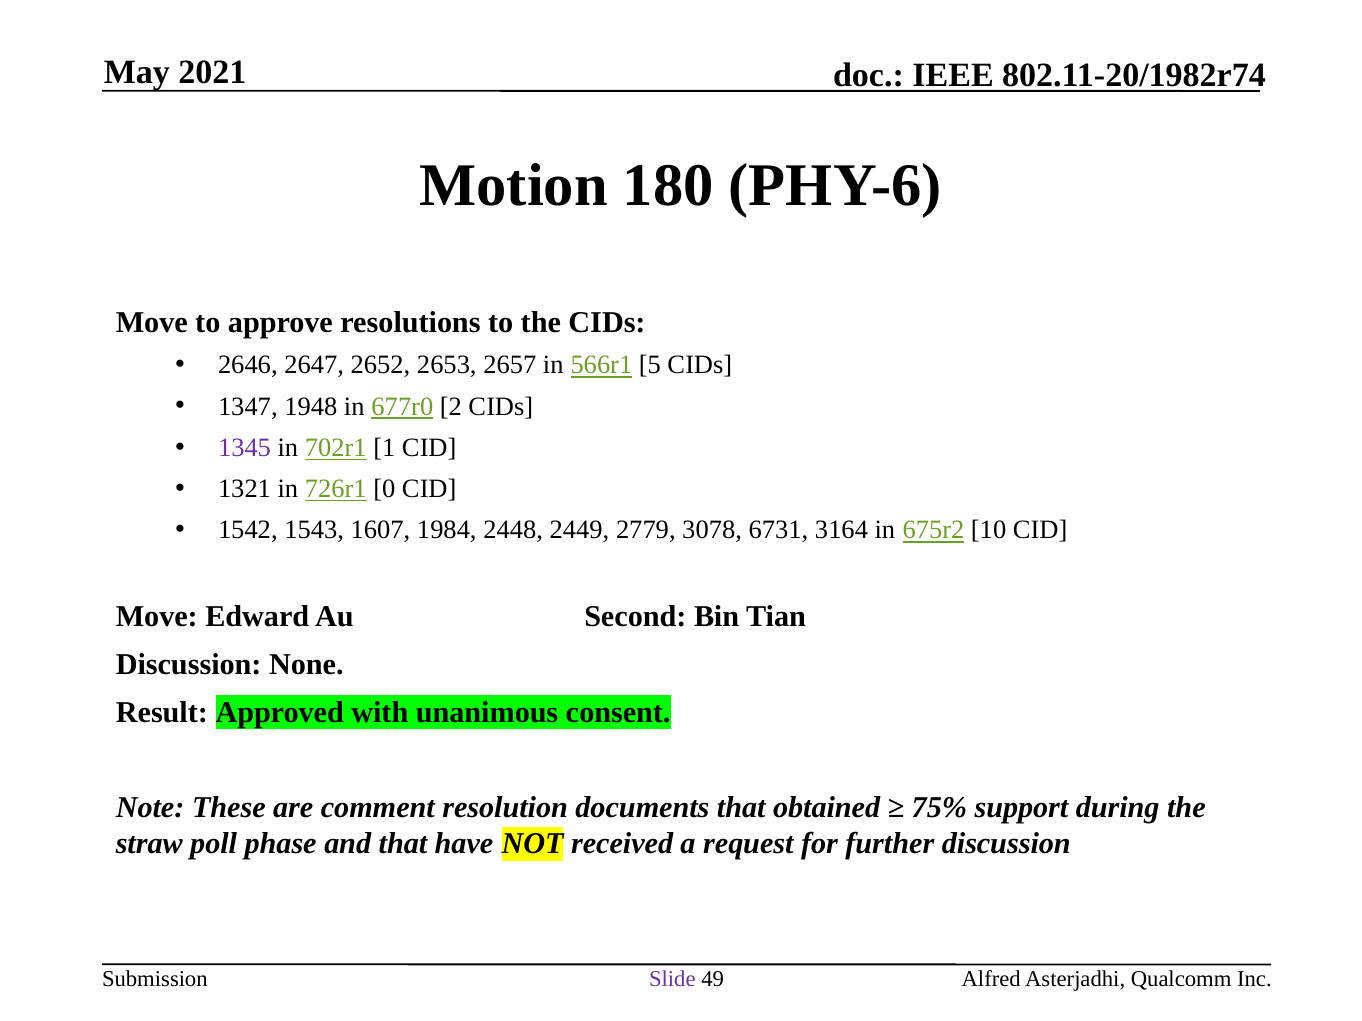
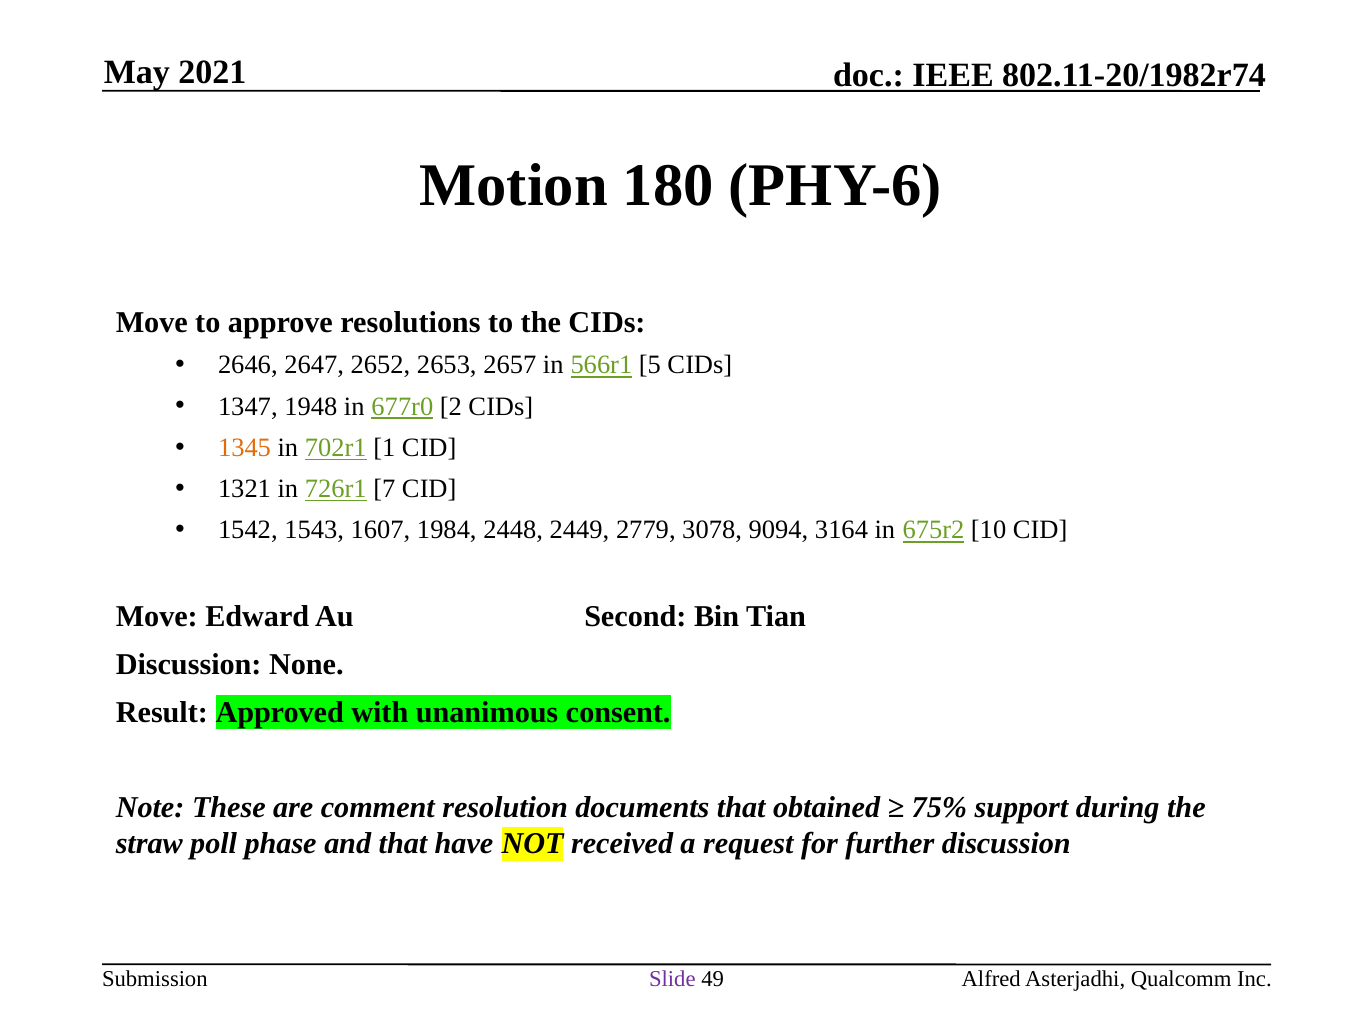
1345 colour: purple -> orange (245, 448)
0: 0 -> 7 (384, 489)
6731: 6731 -> 9094 (778, 530)
